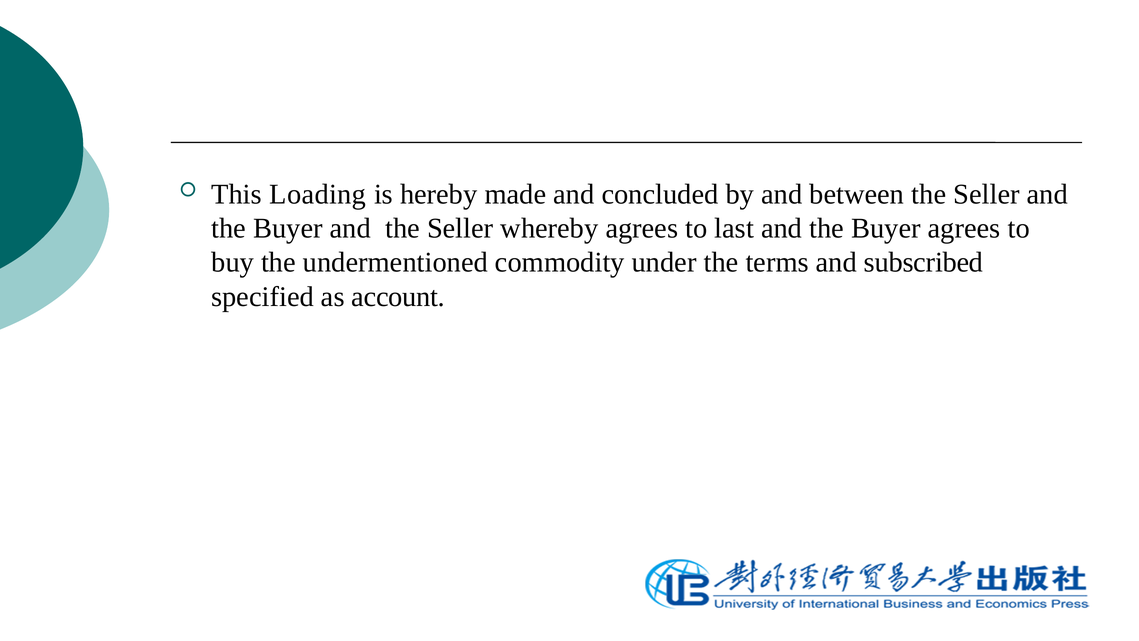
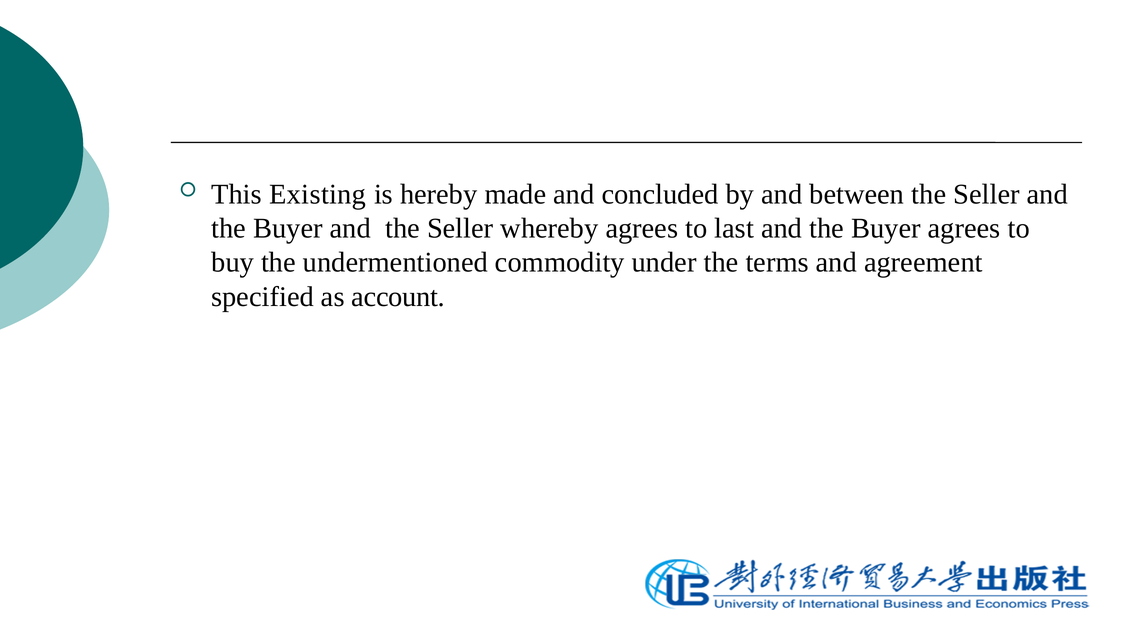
Loading: Loading -> Existing (318, 194)
subscribed: subscribed -> agreement (923, 262)
